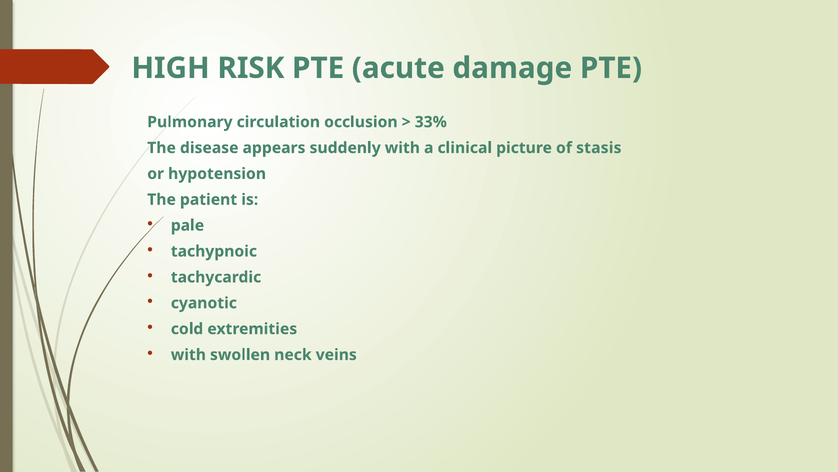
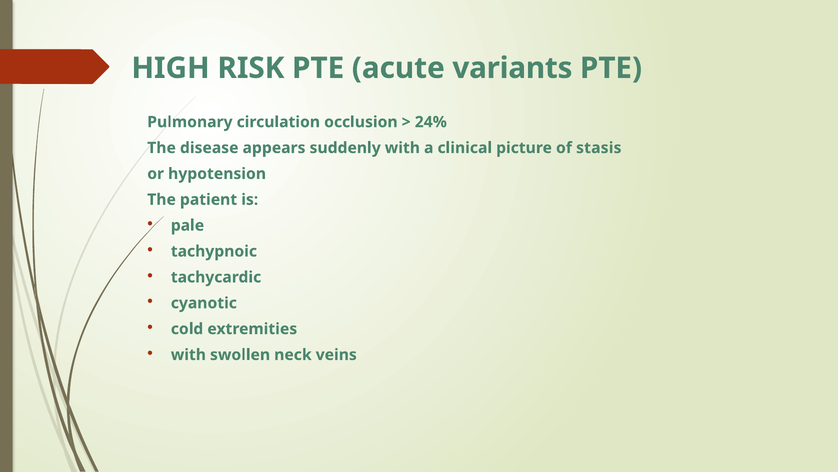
damage: damage -> variants (512, 68)
33%: 33% -> 24% (431, 122)
